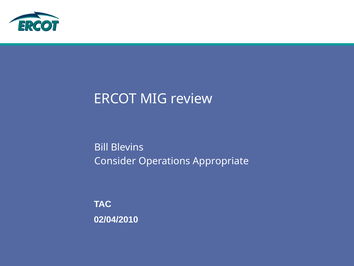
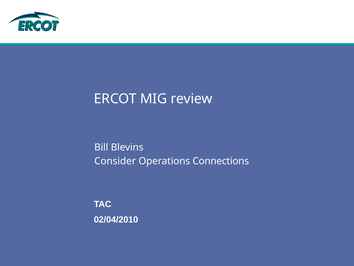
Appropriate: Appropriate -> Connections (221, 161)
